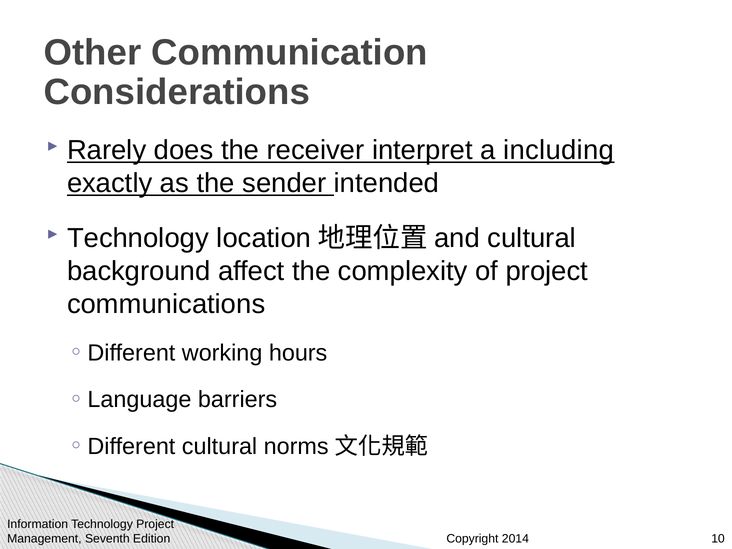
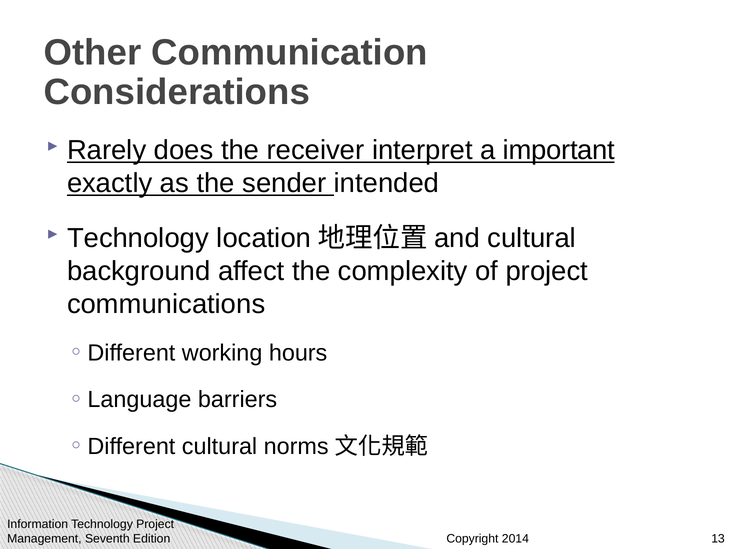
including: including -> important (559, 150)
10: 10 -> 13 (718, 539)
